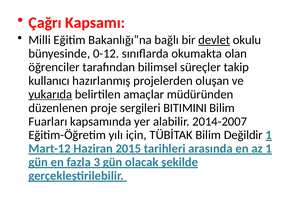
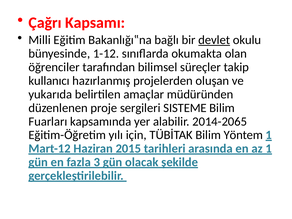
0-12: 0-12 -> 1-12 (106, 54)
yukarıda underline: present -> none (50, 94)
BITIMINI: BITIMINI -> SISTEME (185, 108)
2014-2007: 2014-2007 -> 2014-2065 (220, 121)
Değildir: Değildir -> Yöntem (243, 135)
